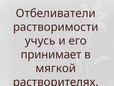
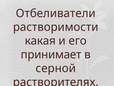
учусь: учусь -> какая (40, 41)
мягкой: мягкой -> серной (56, 68)
